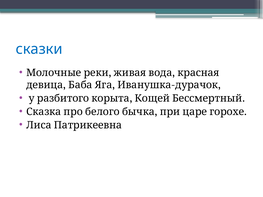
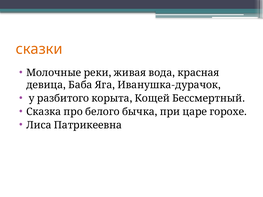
сказки colour: blue -> orange (39, 49)
